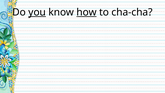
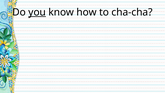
how underline: present -> none (87, 12)
